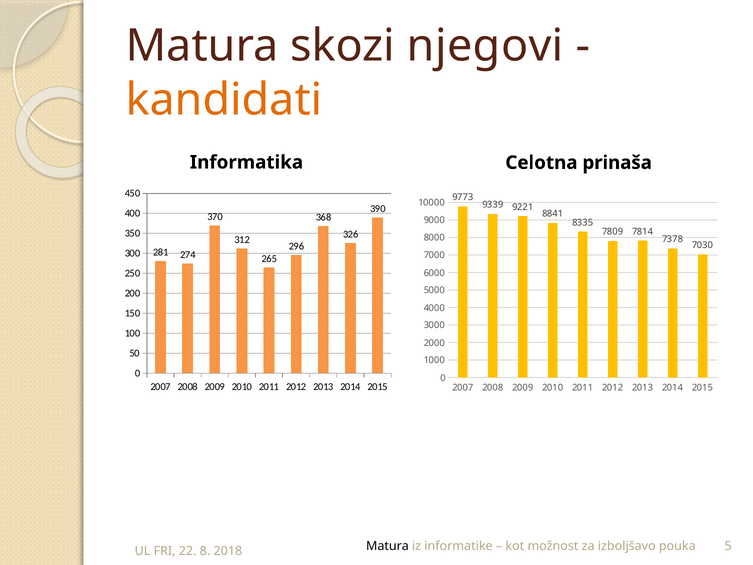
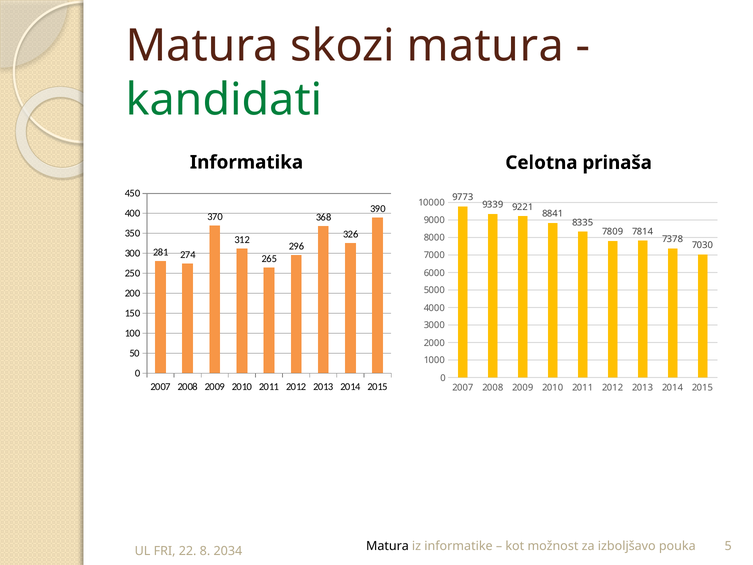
skozi njegovi: njegovi -> matura (485, 46)
kandidati colour: orange -> green (224, 100)
2018: 2018 -> 2034 (228, 551)
